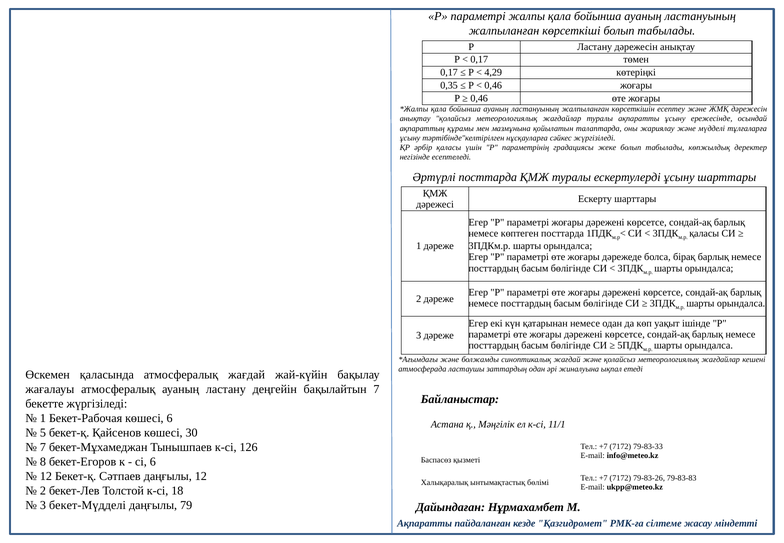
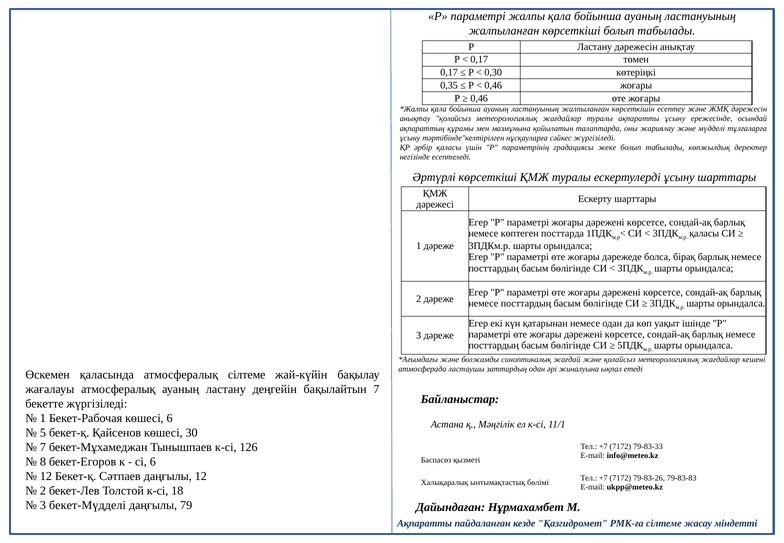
4,29: 4,29 -> 0,30 (493, 72)
Әртүрлі посттарда: посттарда -> көрсеткіші (488, 177)
атмосфералық жағдай: жағдай -> сілтеме (247, 375)
